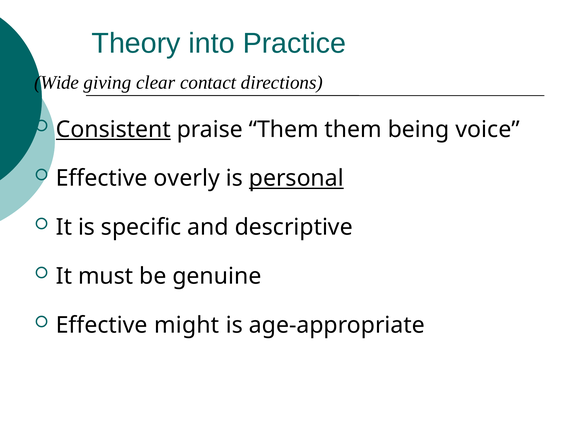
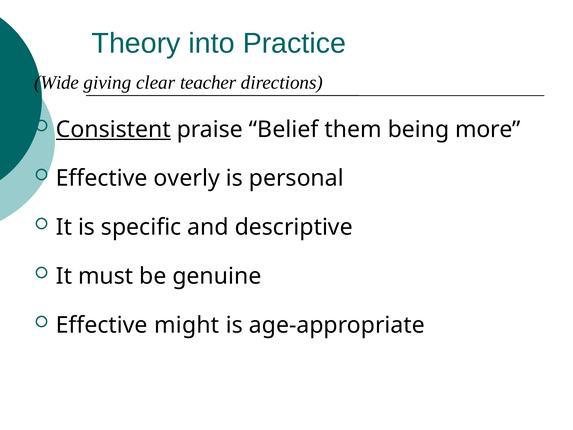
contact: contact -> teacher (208, 83)
praise Them: Them -> Belief (284, 129)
voice: voice -> more (488, 129)
personal underline: present -> none (296, 178)
